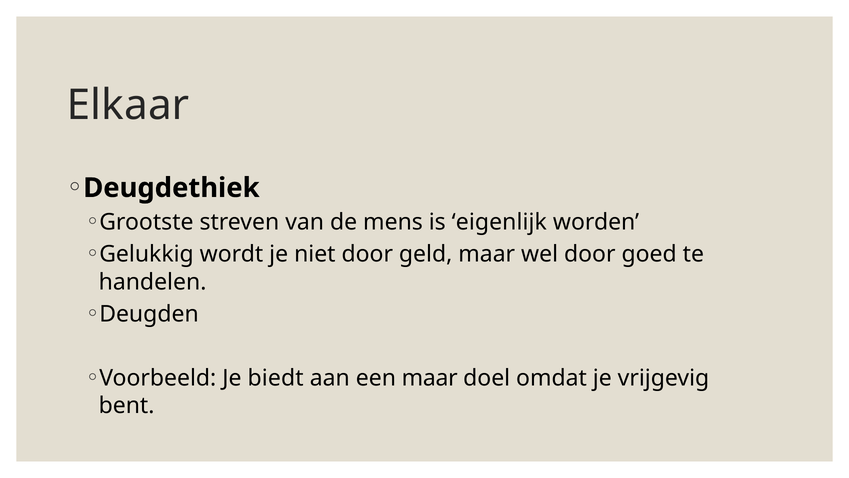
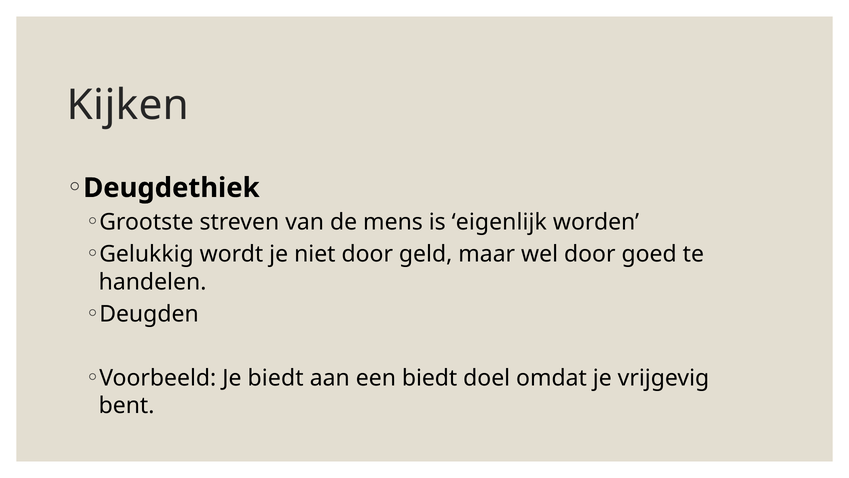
Elkaar: Elkaar -> Kijken (128, 105)
een maar: maar -> biedt (430, 378)
